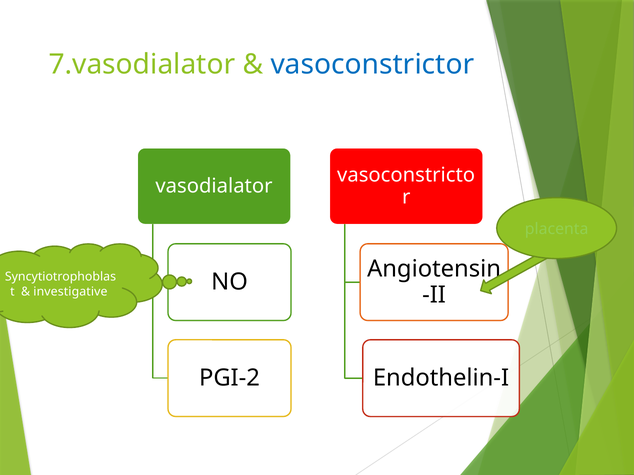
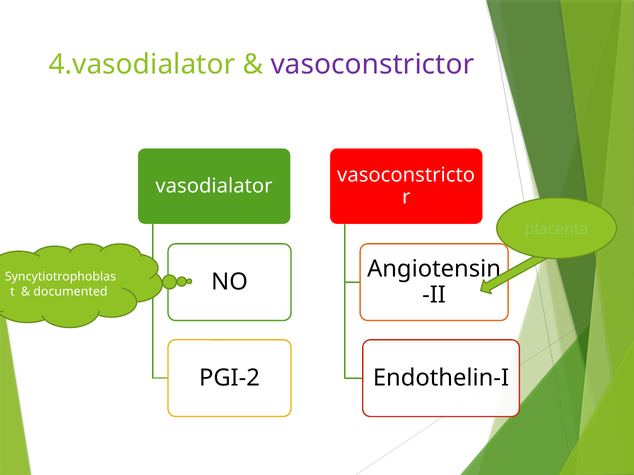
7.vasodialator: 7.vasodialator -> 4.vasodialator (142, 64)
vasoconstrictor colour: blue -> purple (372, 64)
investigative: investigative -> documented (70, 292)
